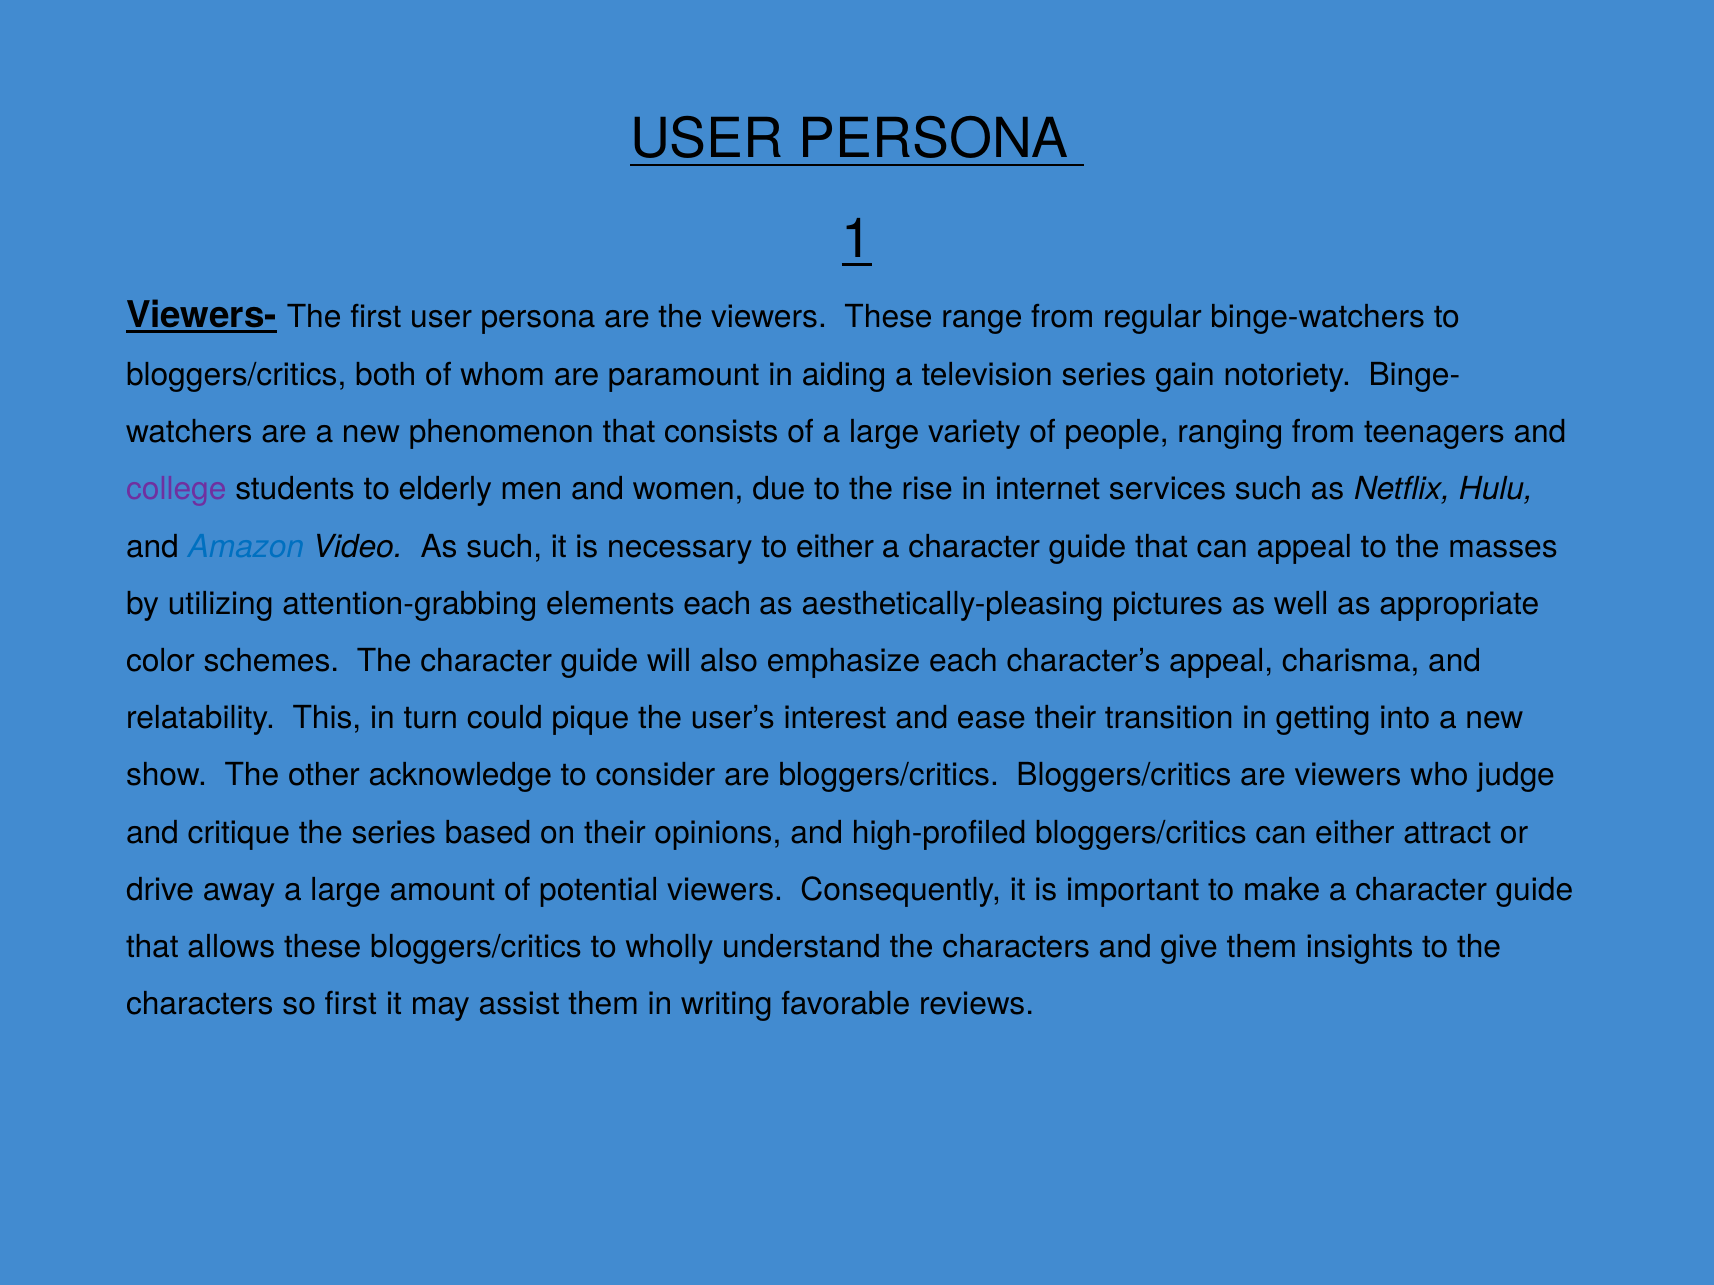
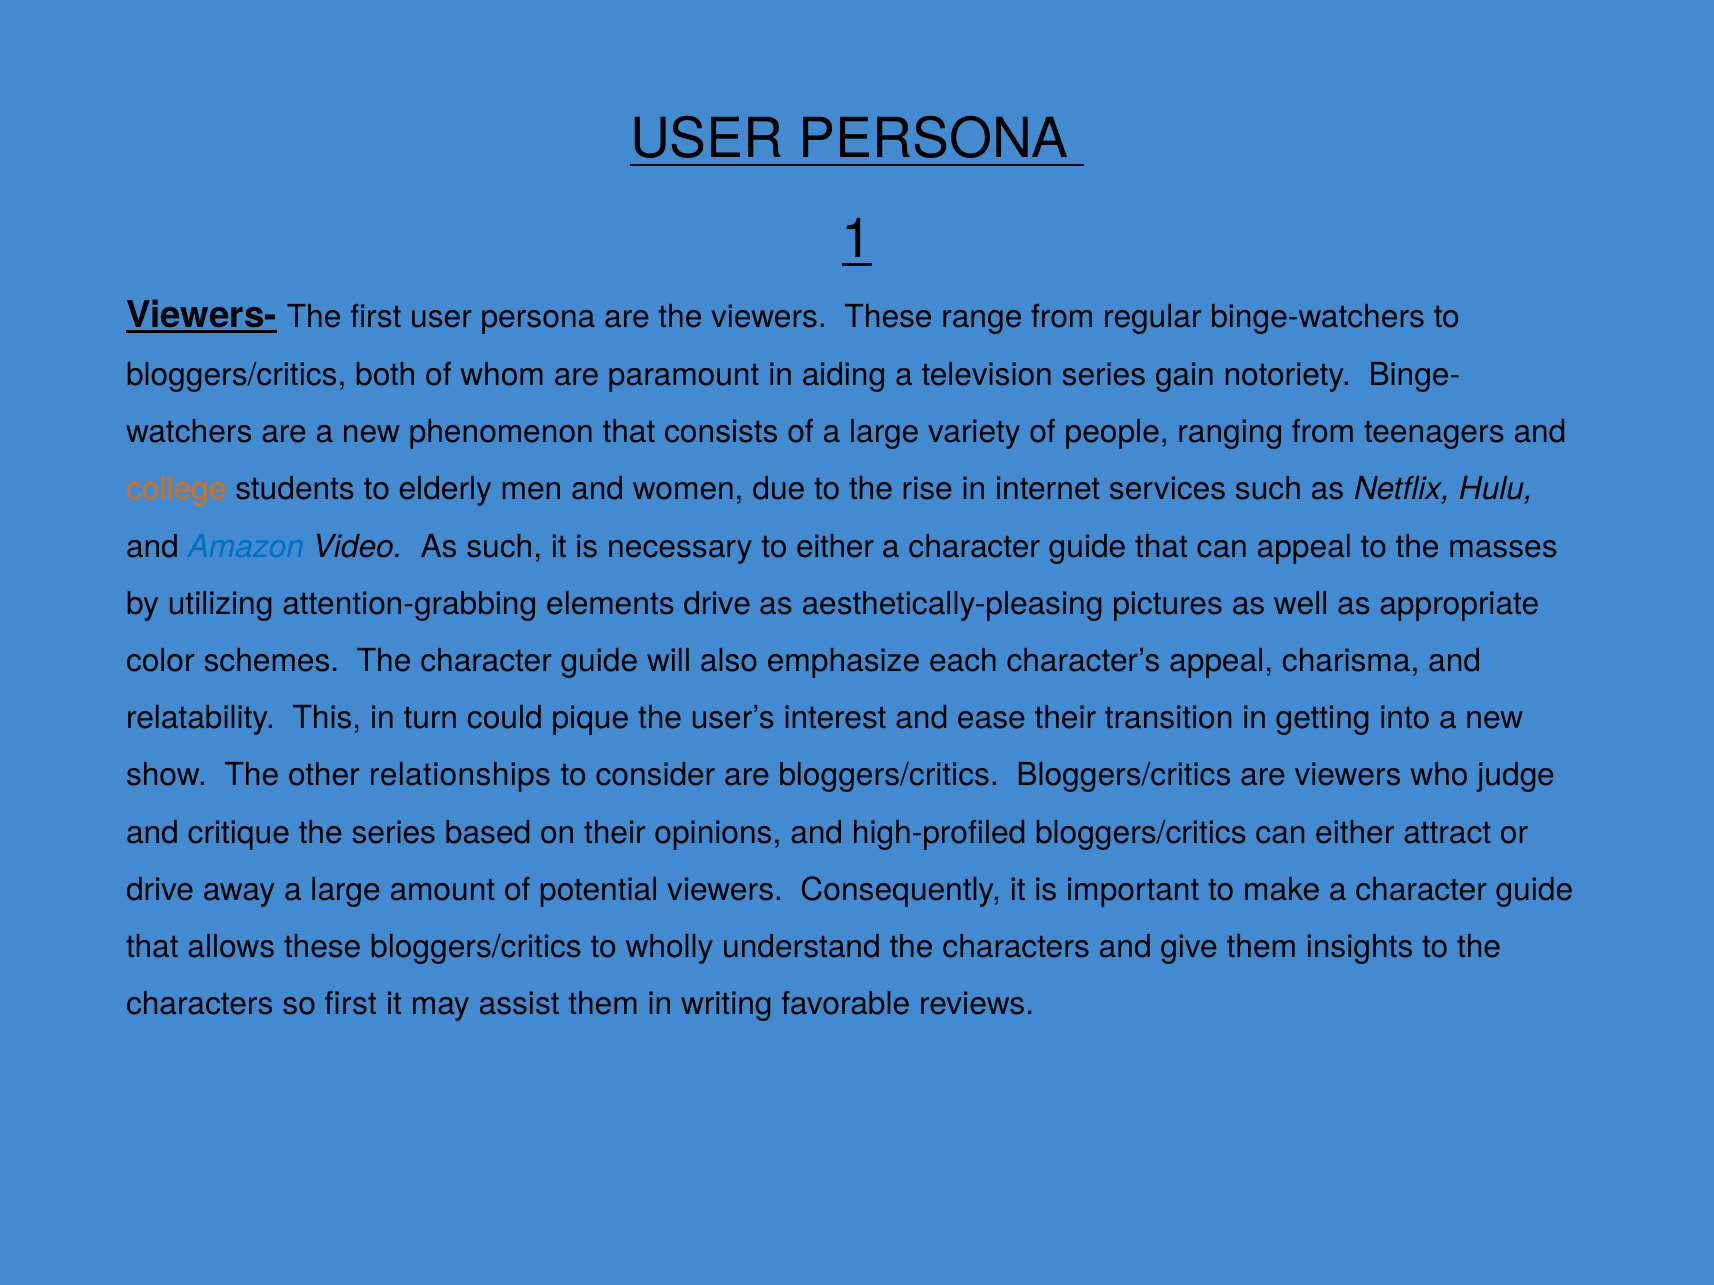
college colour: purple -> orange (176, 490)
elements each: each -> drive (717, 604)
acknowledge: acknowledge -> relationships (460, 776)
